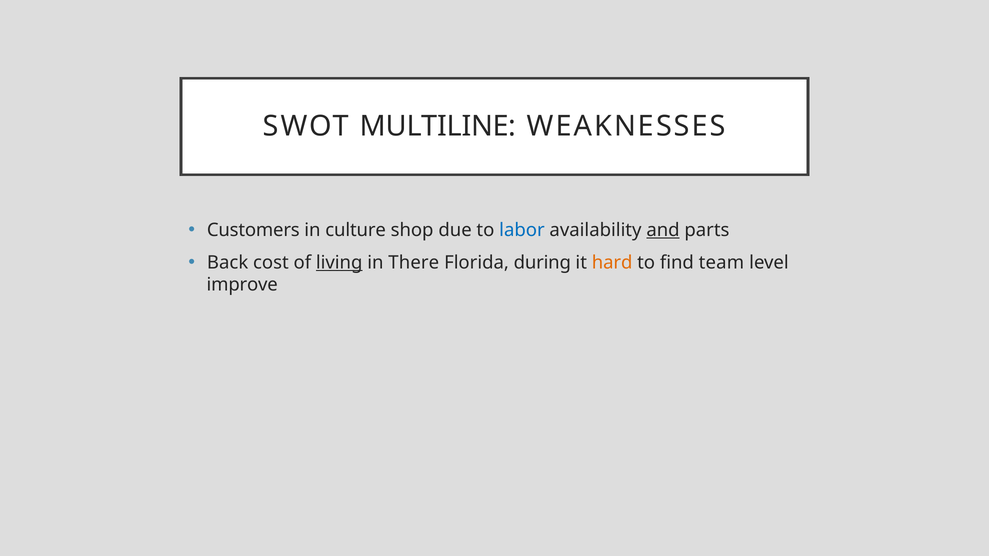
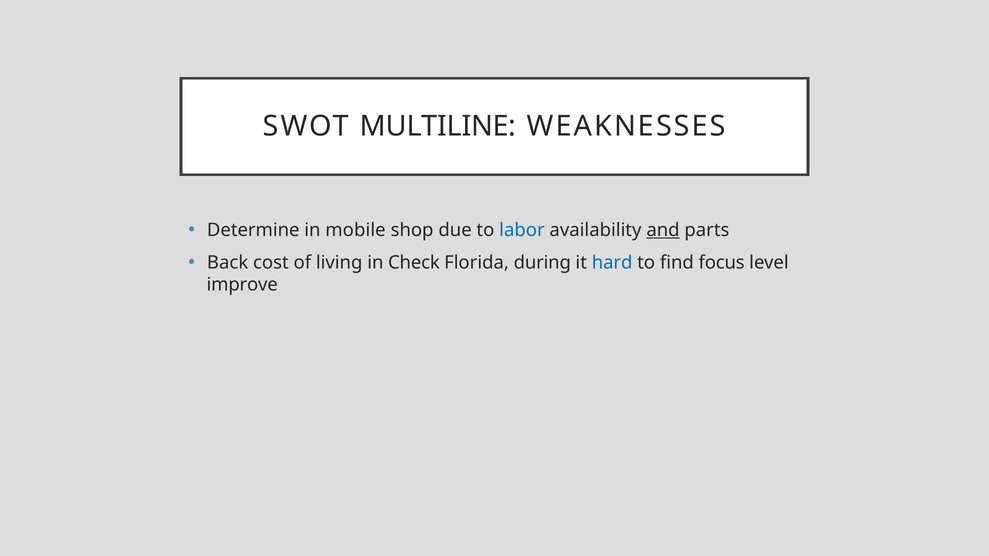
Customers: Customers -> Determine (253, 230)
culture: culture -> mobile (356, 230)
living underline: present -> none (339, 263)
There: There -> Check (414, 263)
hard colour: orange -> blue (612, 263)
team: team -> focus (722, 263)
